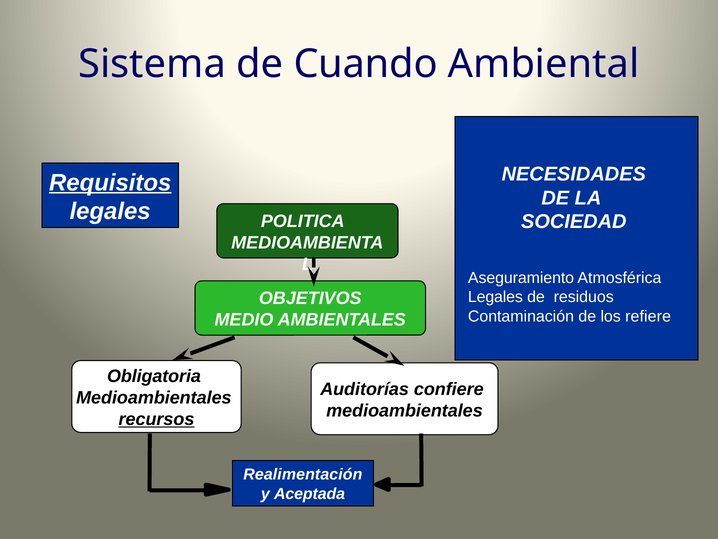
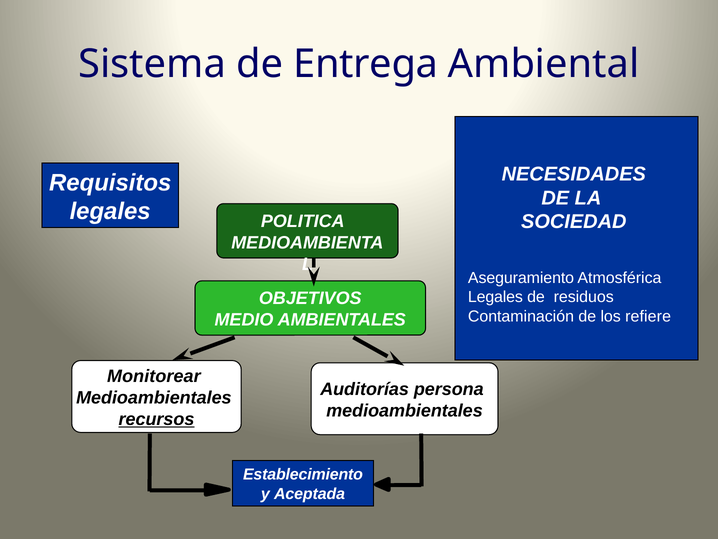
Cuando: Cuando -> Entrega (366, 64)
Requisitos underline: present -> none (110, 182)
Obligatoria: Obligatoria -> Monitorear (154, 376)
confiere: confiere -> persona (449, 389)
Realimentación: Realimentación -> Establecimiento (303, 474)
